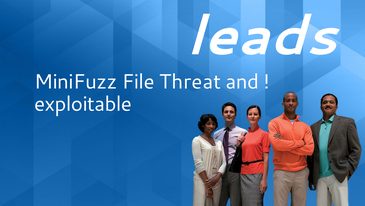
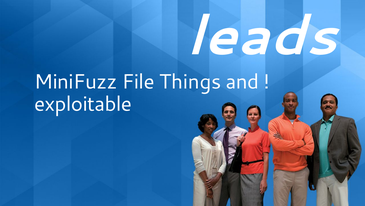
Threat: Threat -> Things (190, 82)
